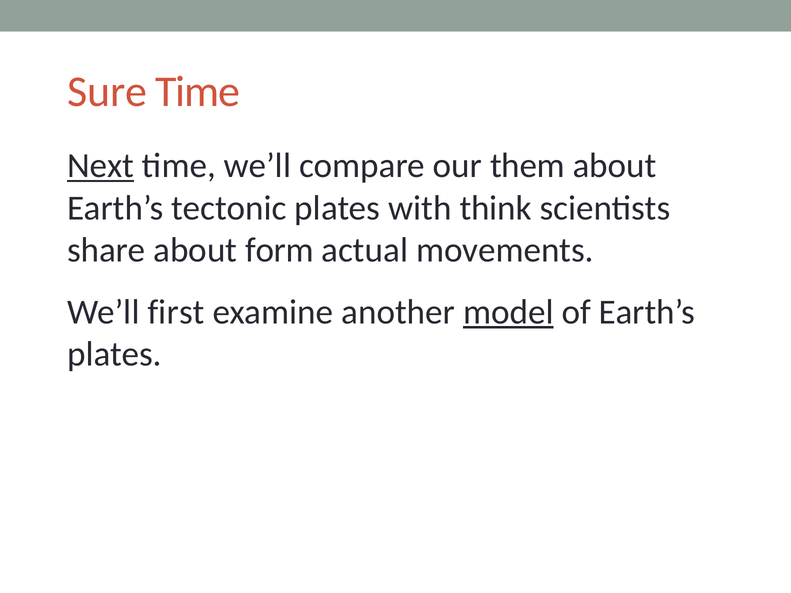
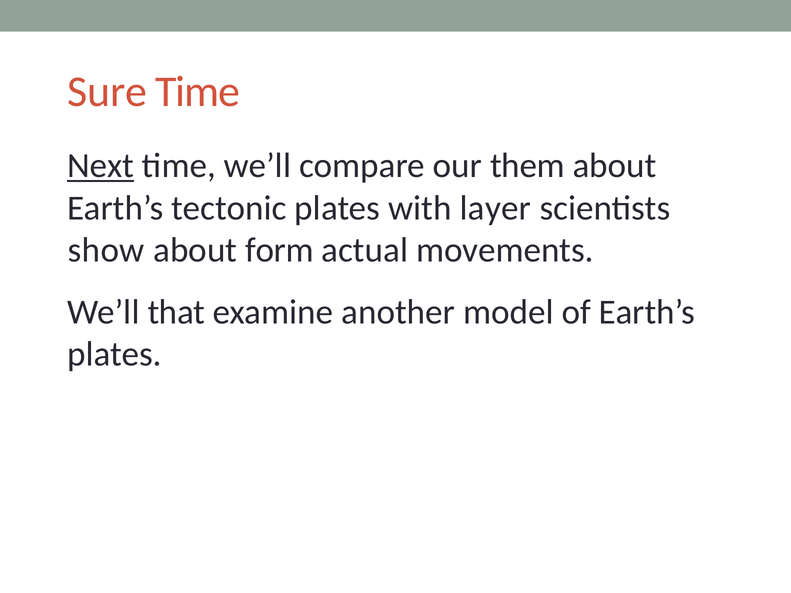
think: think -> layer (495, 208)
share: share -> show (106, 250)
first: first -> that (176, 312)
model underline: present -> none (508, 312)
